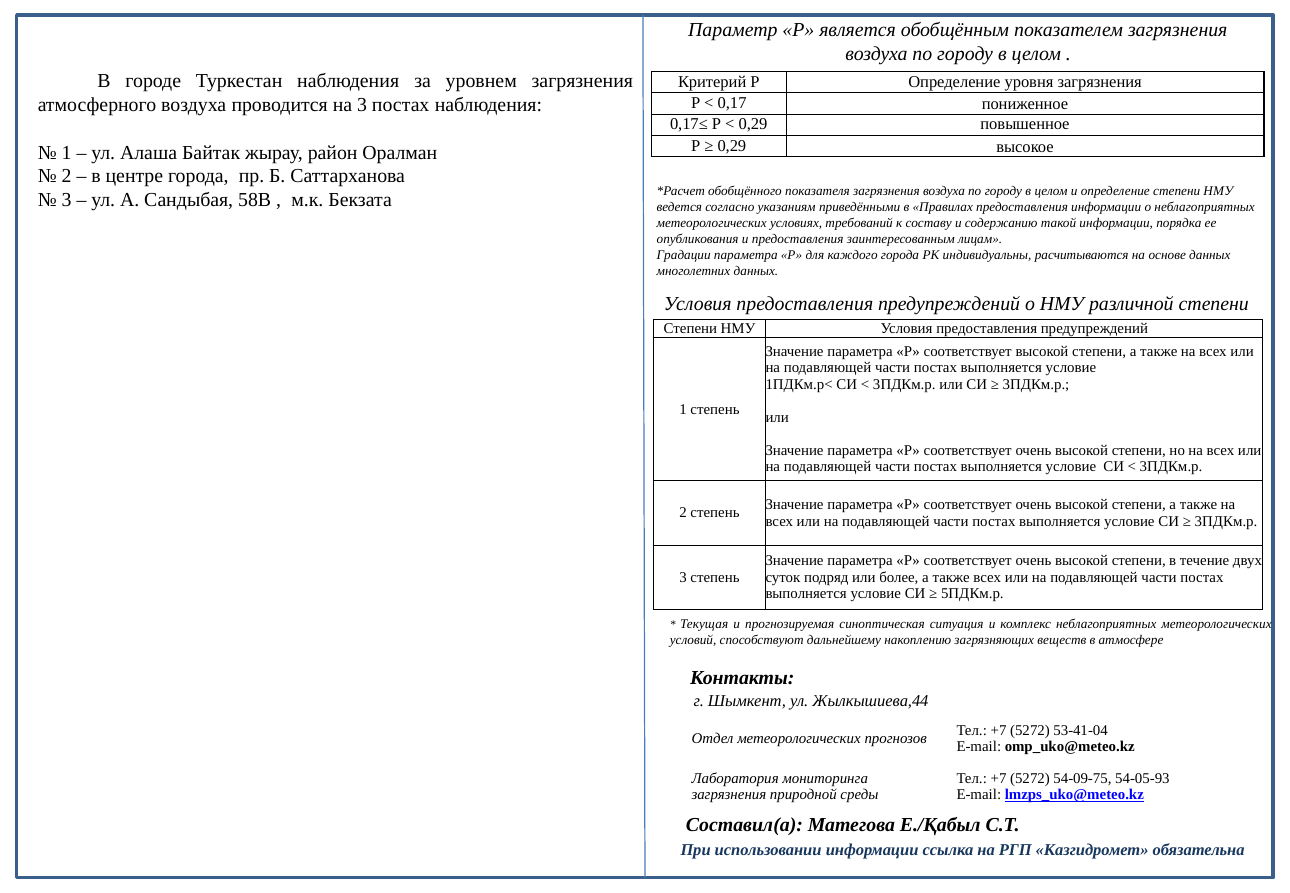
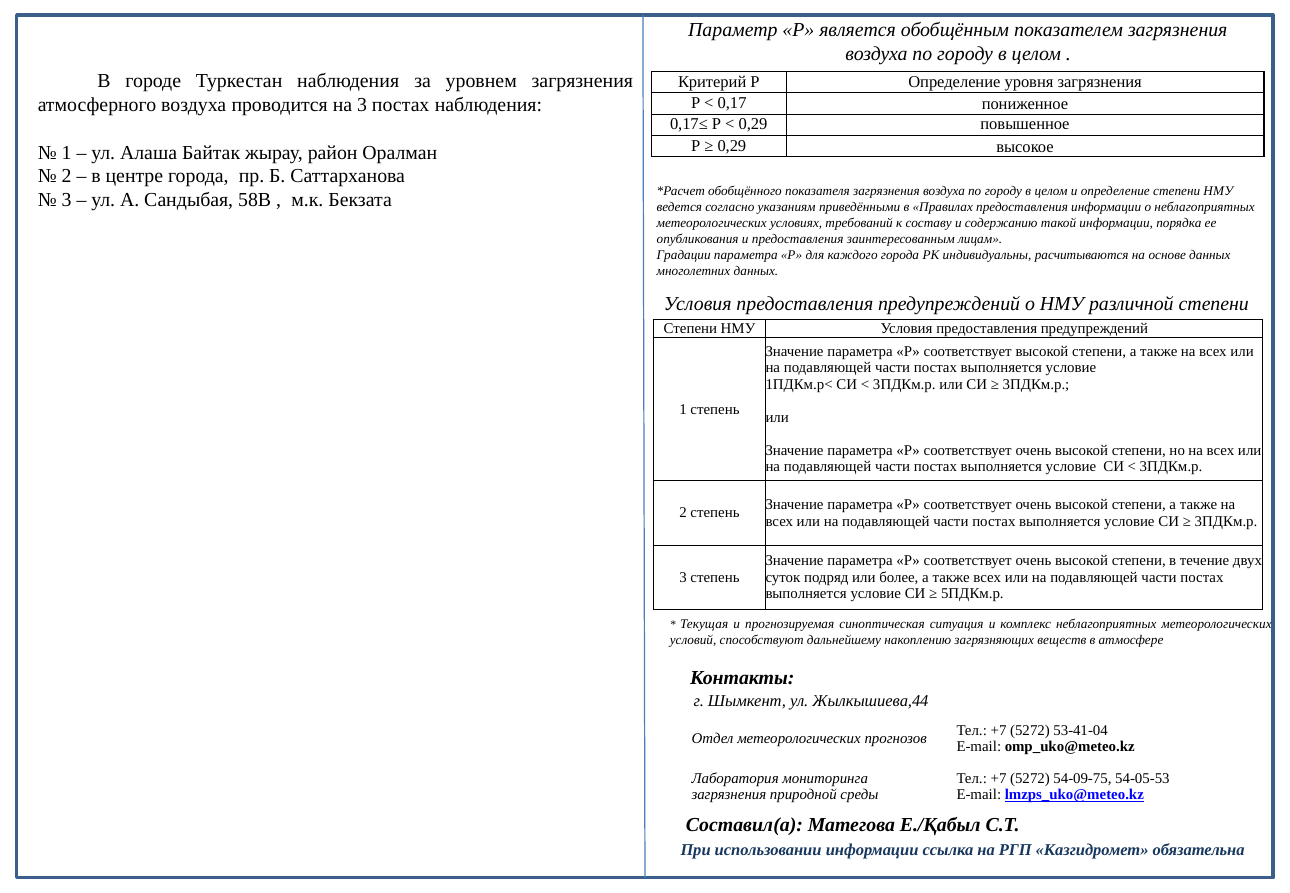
54-05-93: 54-05-93 -> 54-05-53 (1142, 778)
